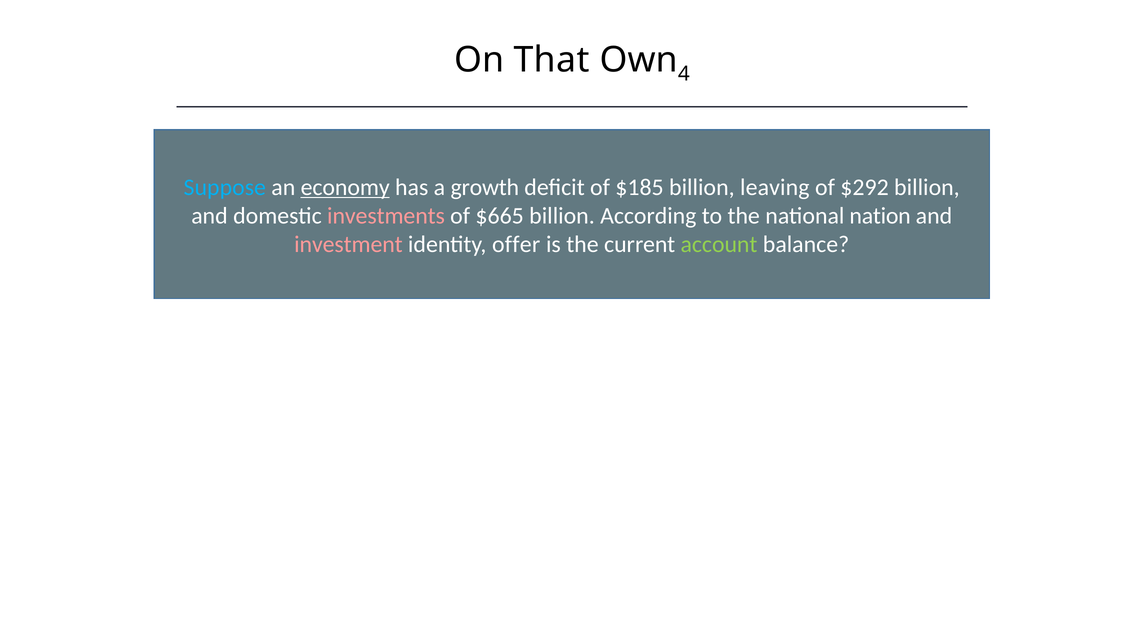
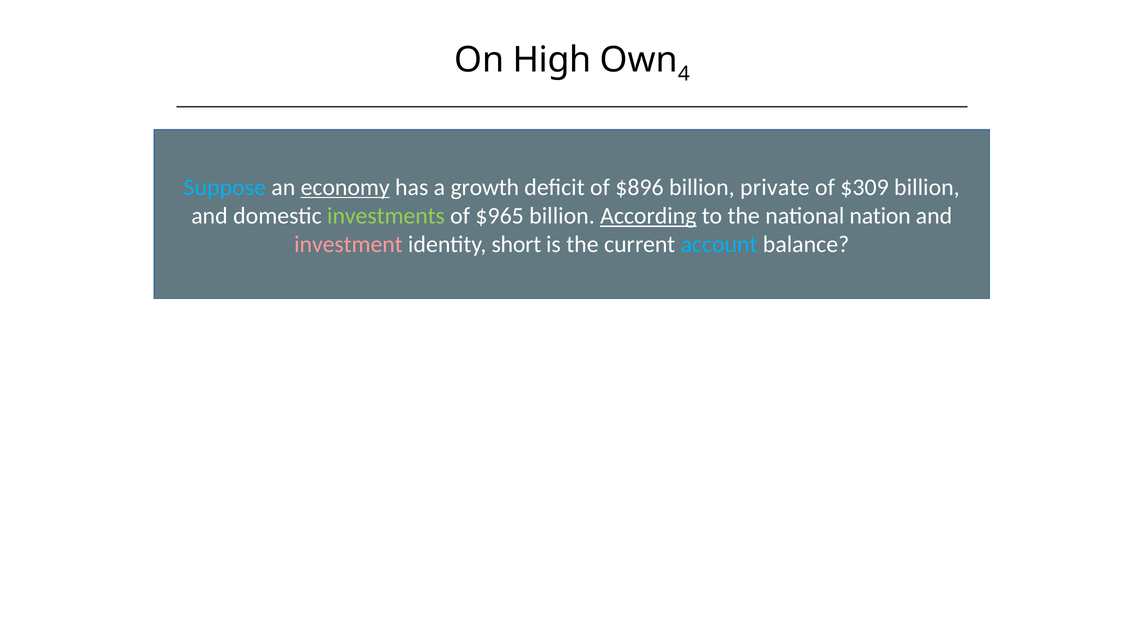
That: That -> High (552, 60)
$185: $185 -> $896 (640, 187)
leaving: leaving -> private (775, 187)
$292: $292 -> $309 (865, 187)
investments colour: pink -> light green (386, 216)
$665: $665 -> $965 (500, 216)
According underline: none -> present (648, 216)
offer: offer -> short (516, 245)
account colour: light green -> light blue (719, 245)
